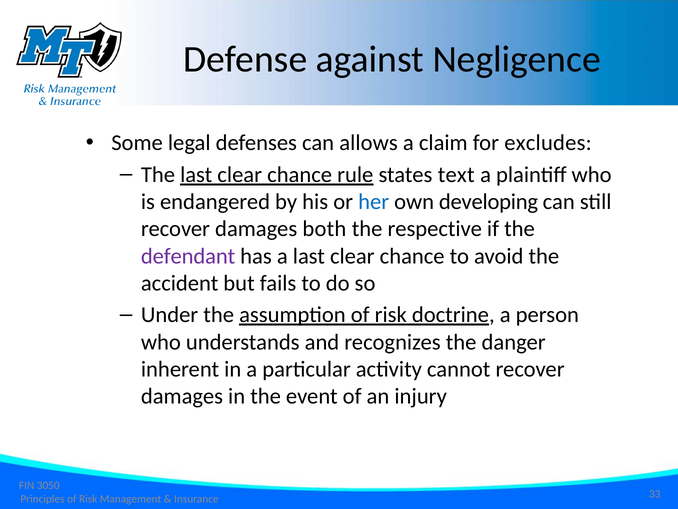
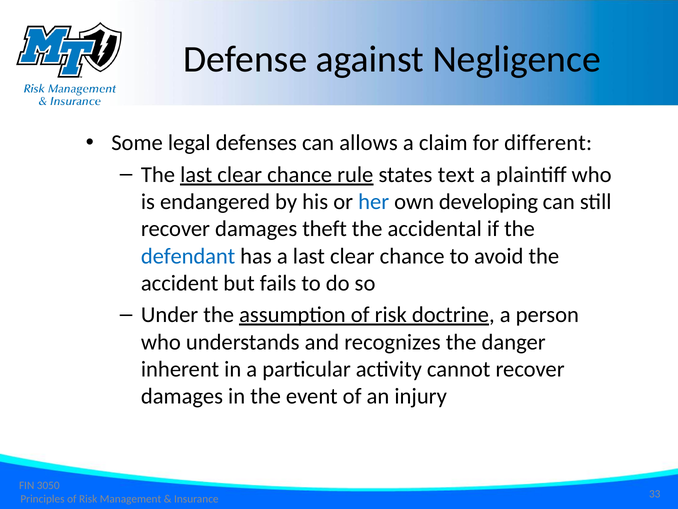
excludes: excludes -> different (548, 143)
both: both -> theft (325, 229)
respective: respective -> accidental (435, 229)
defendant colour: purple -> blue (188, 256)
